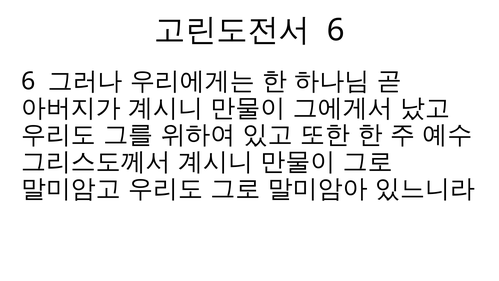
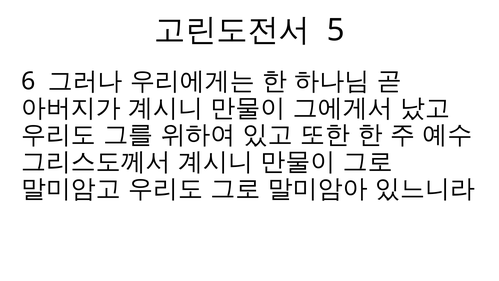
6: 6 -> 5 (336, 30)
